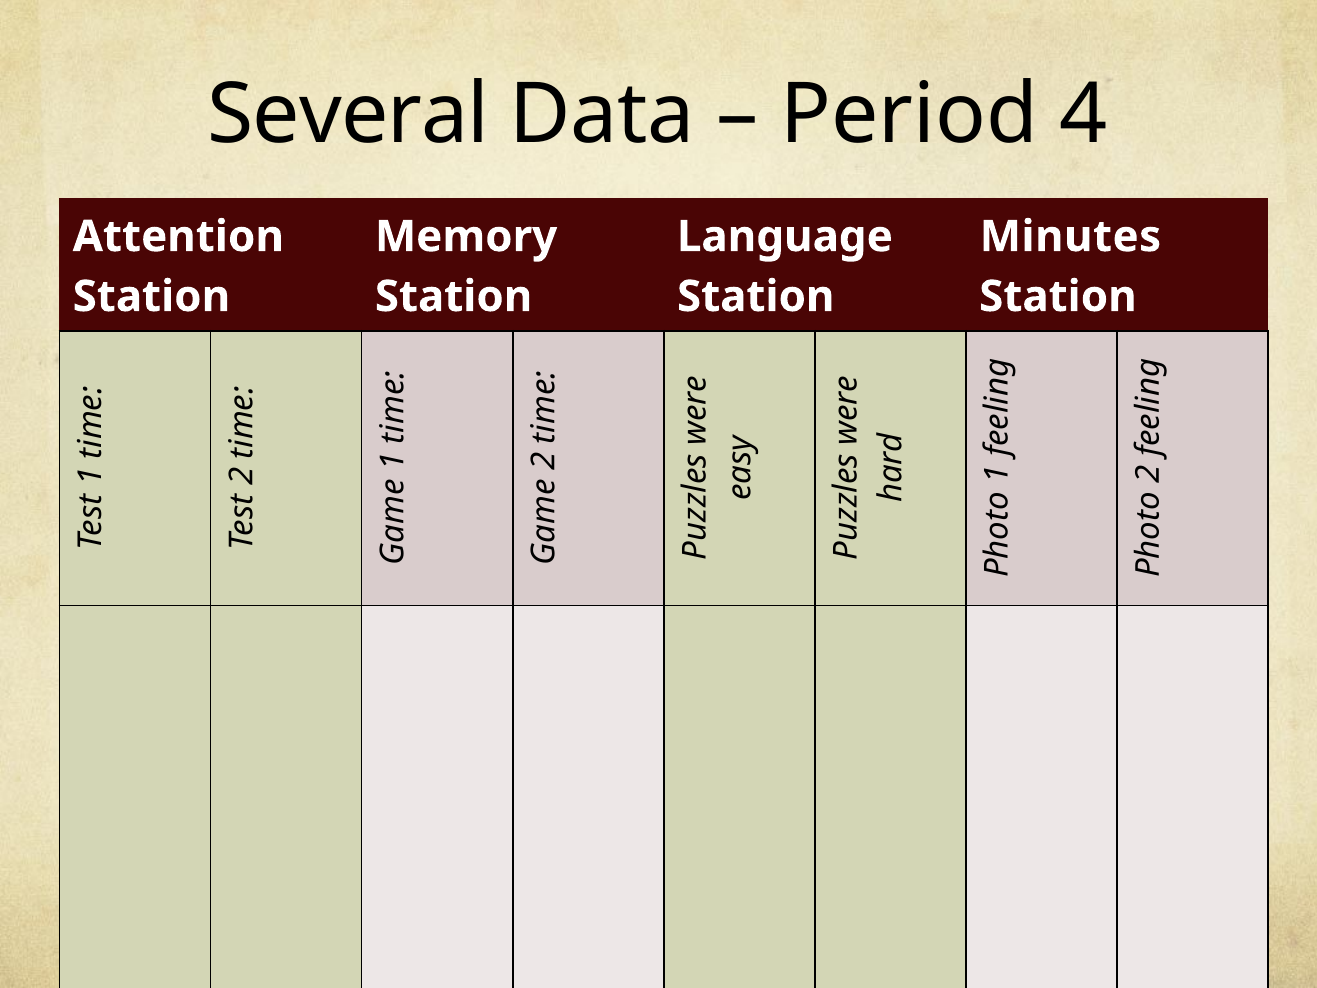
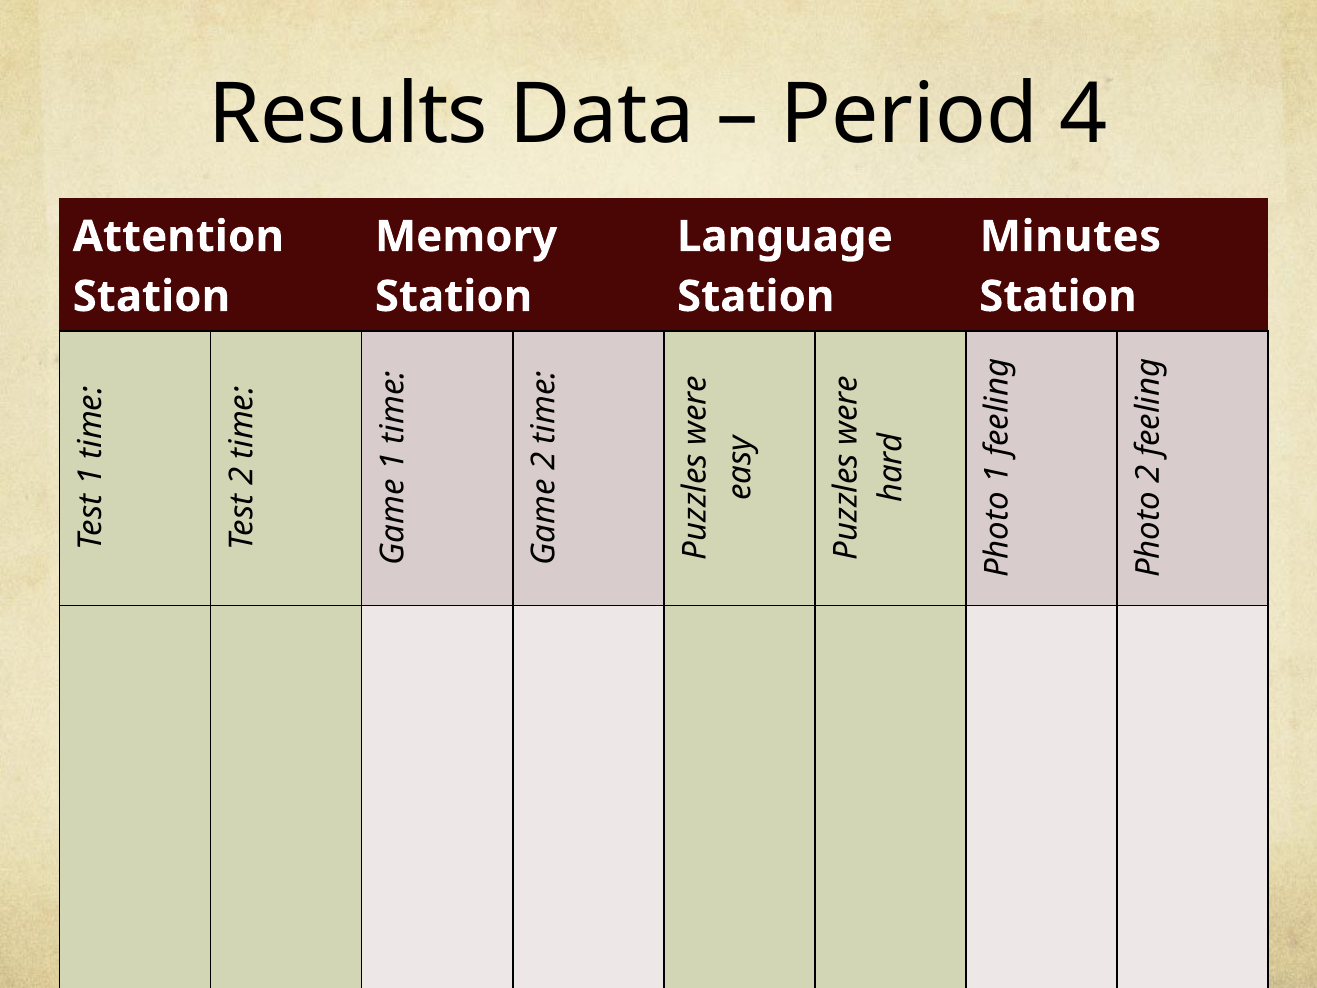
Several: Several -> Results (348, 115)
